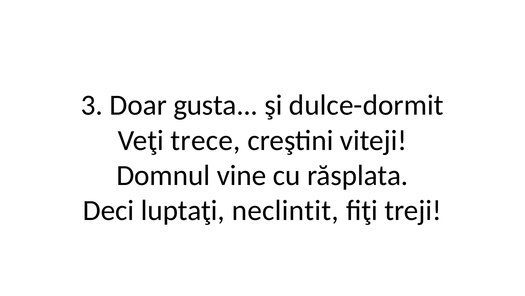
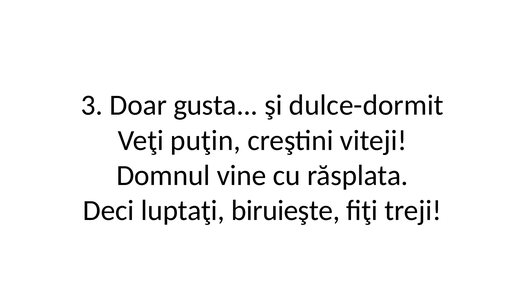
trece: trece -> puţin (206, 140)
neclintit: neclintit -> biruieşte (286, 210)
